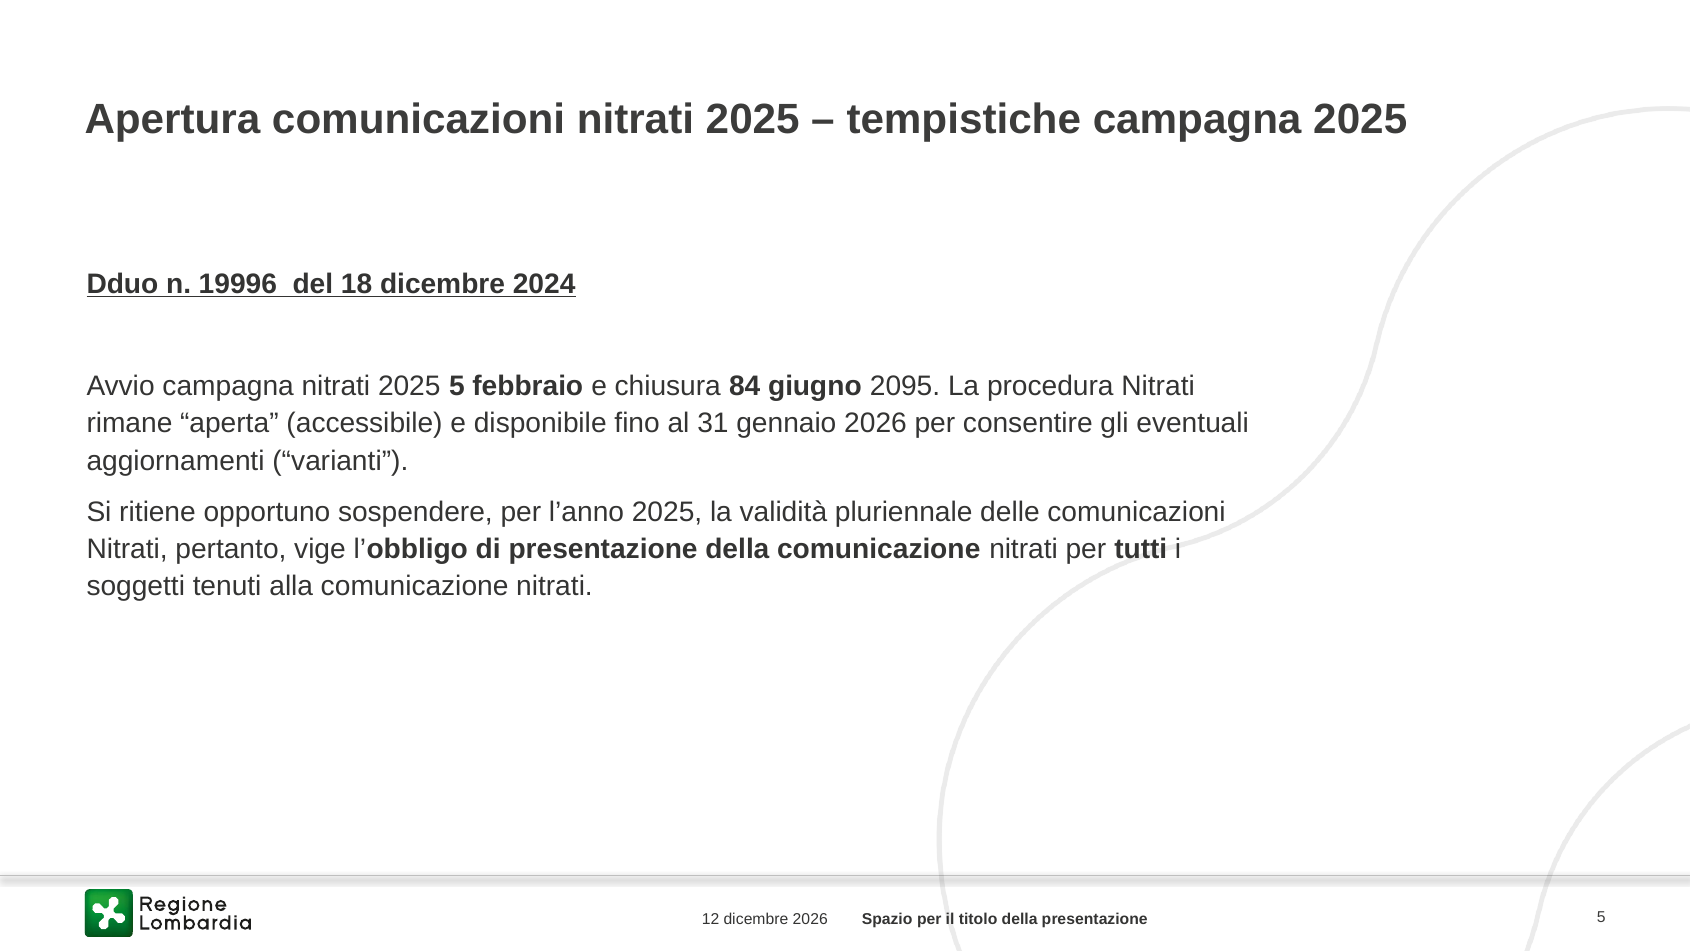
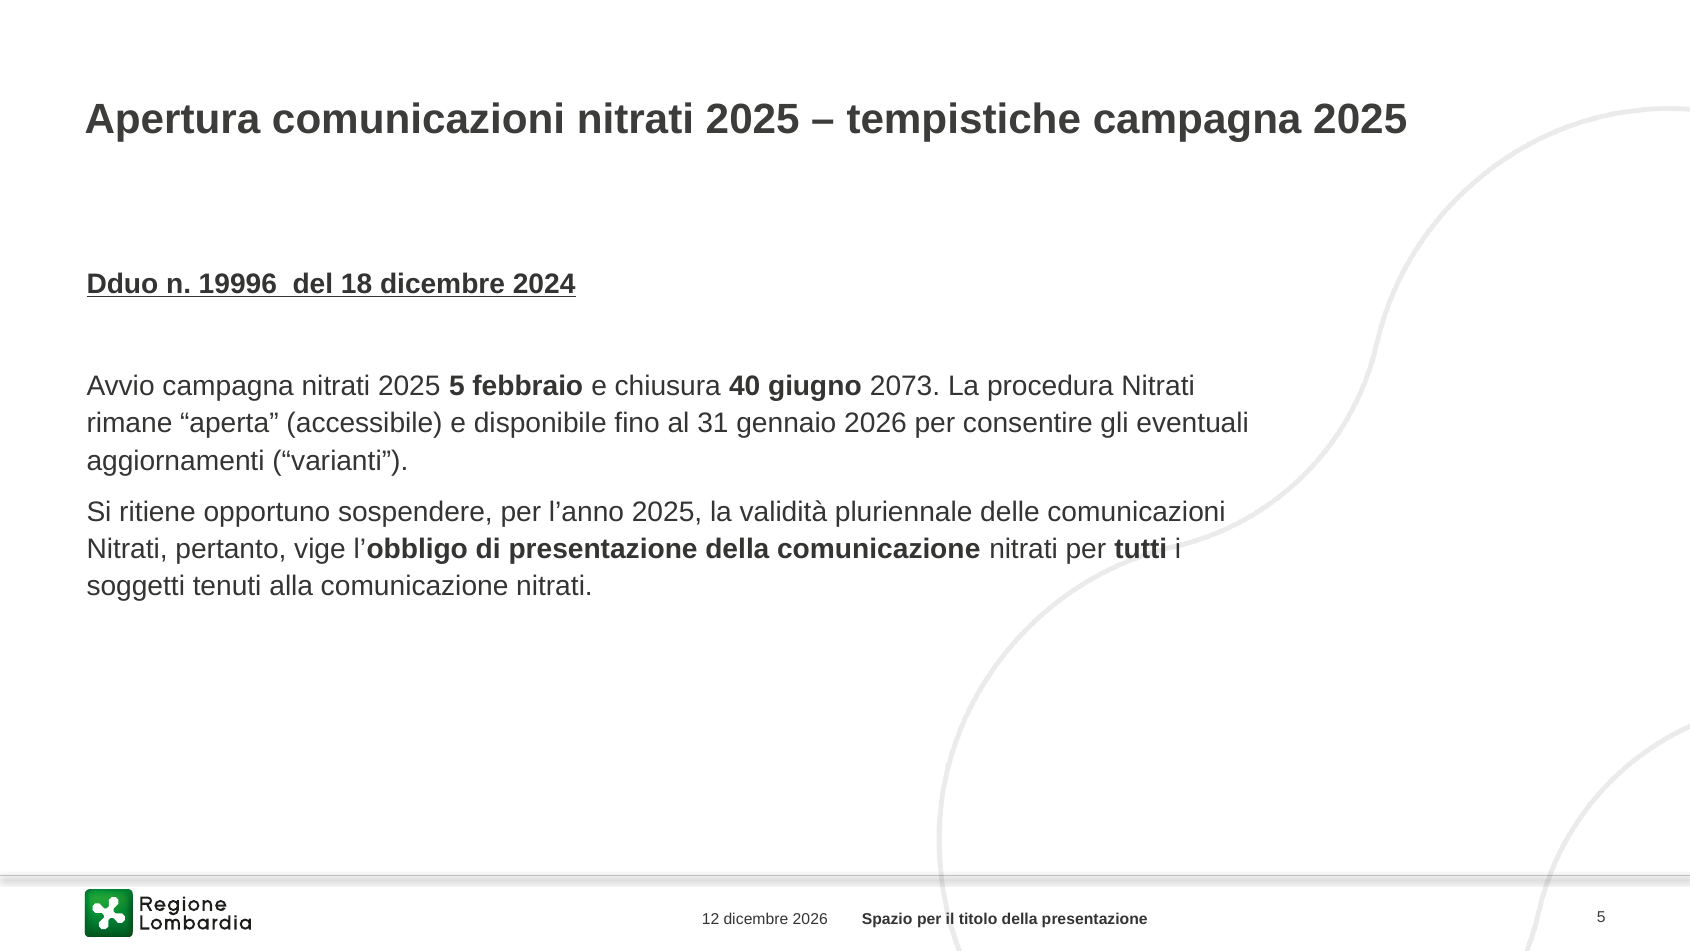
84: 84 -> 40 (745, 386)
2095: 2095 -> 2073 (905, 386)
